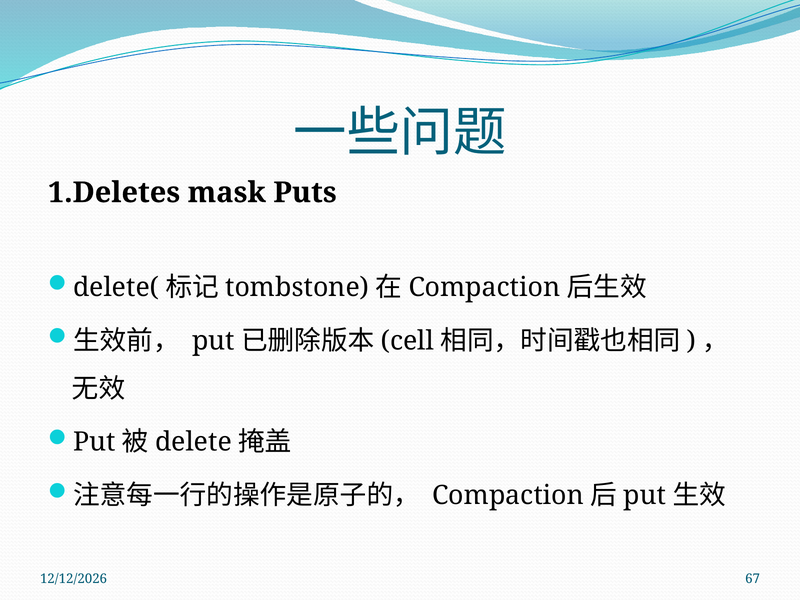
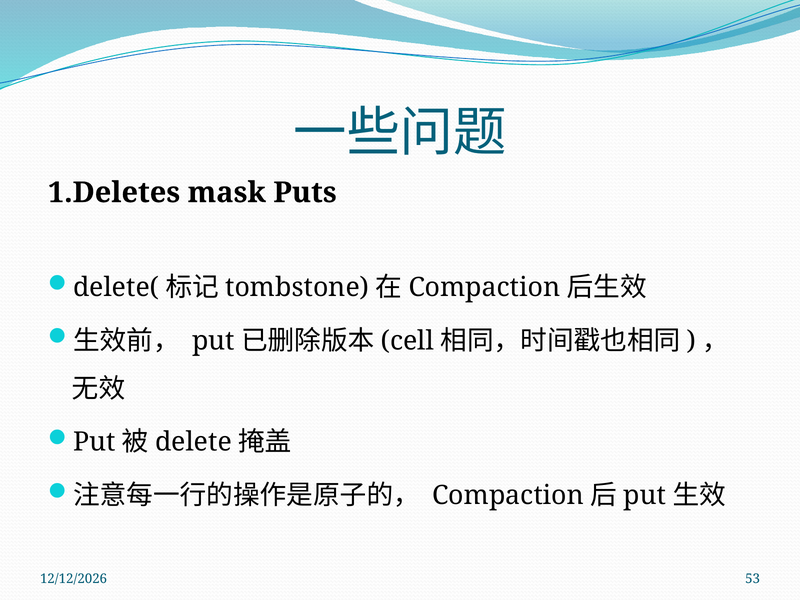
67: 67 -> 53 (753, 579)
